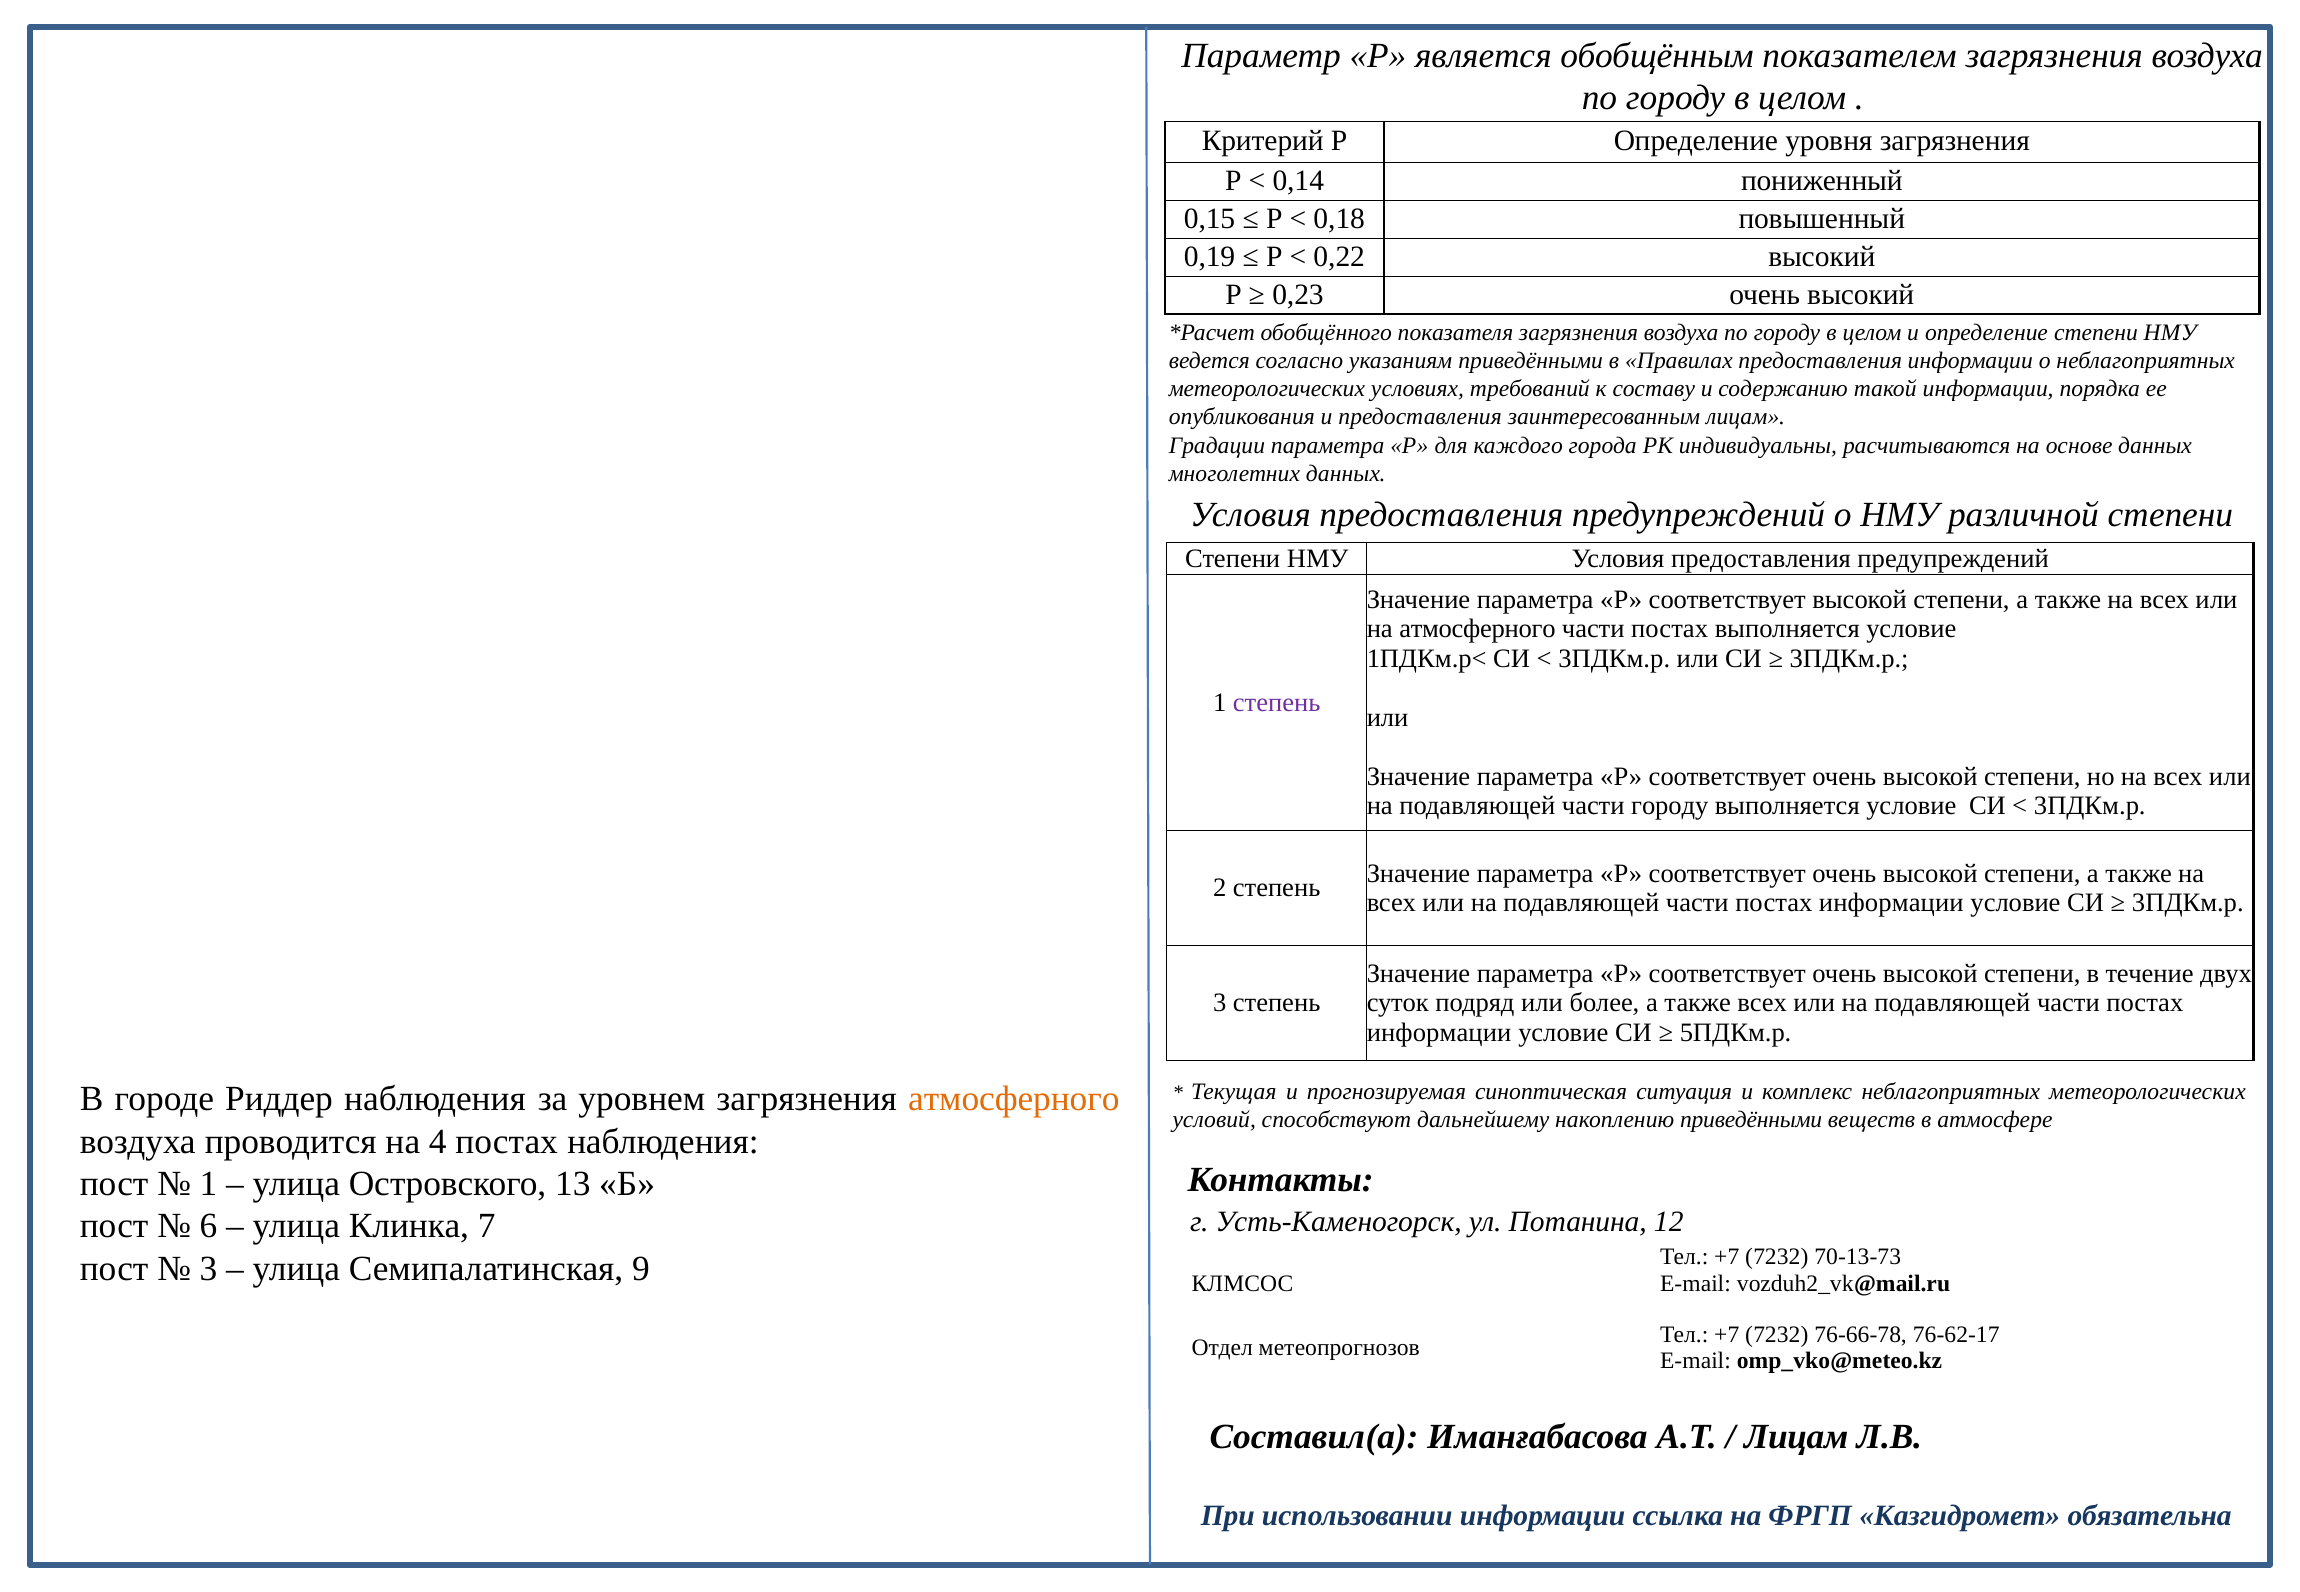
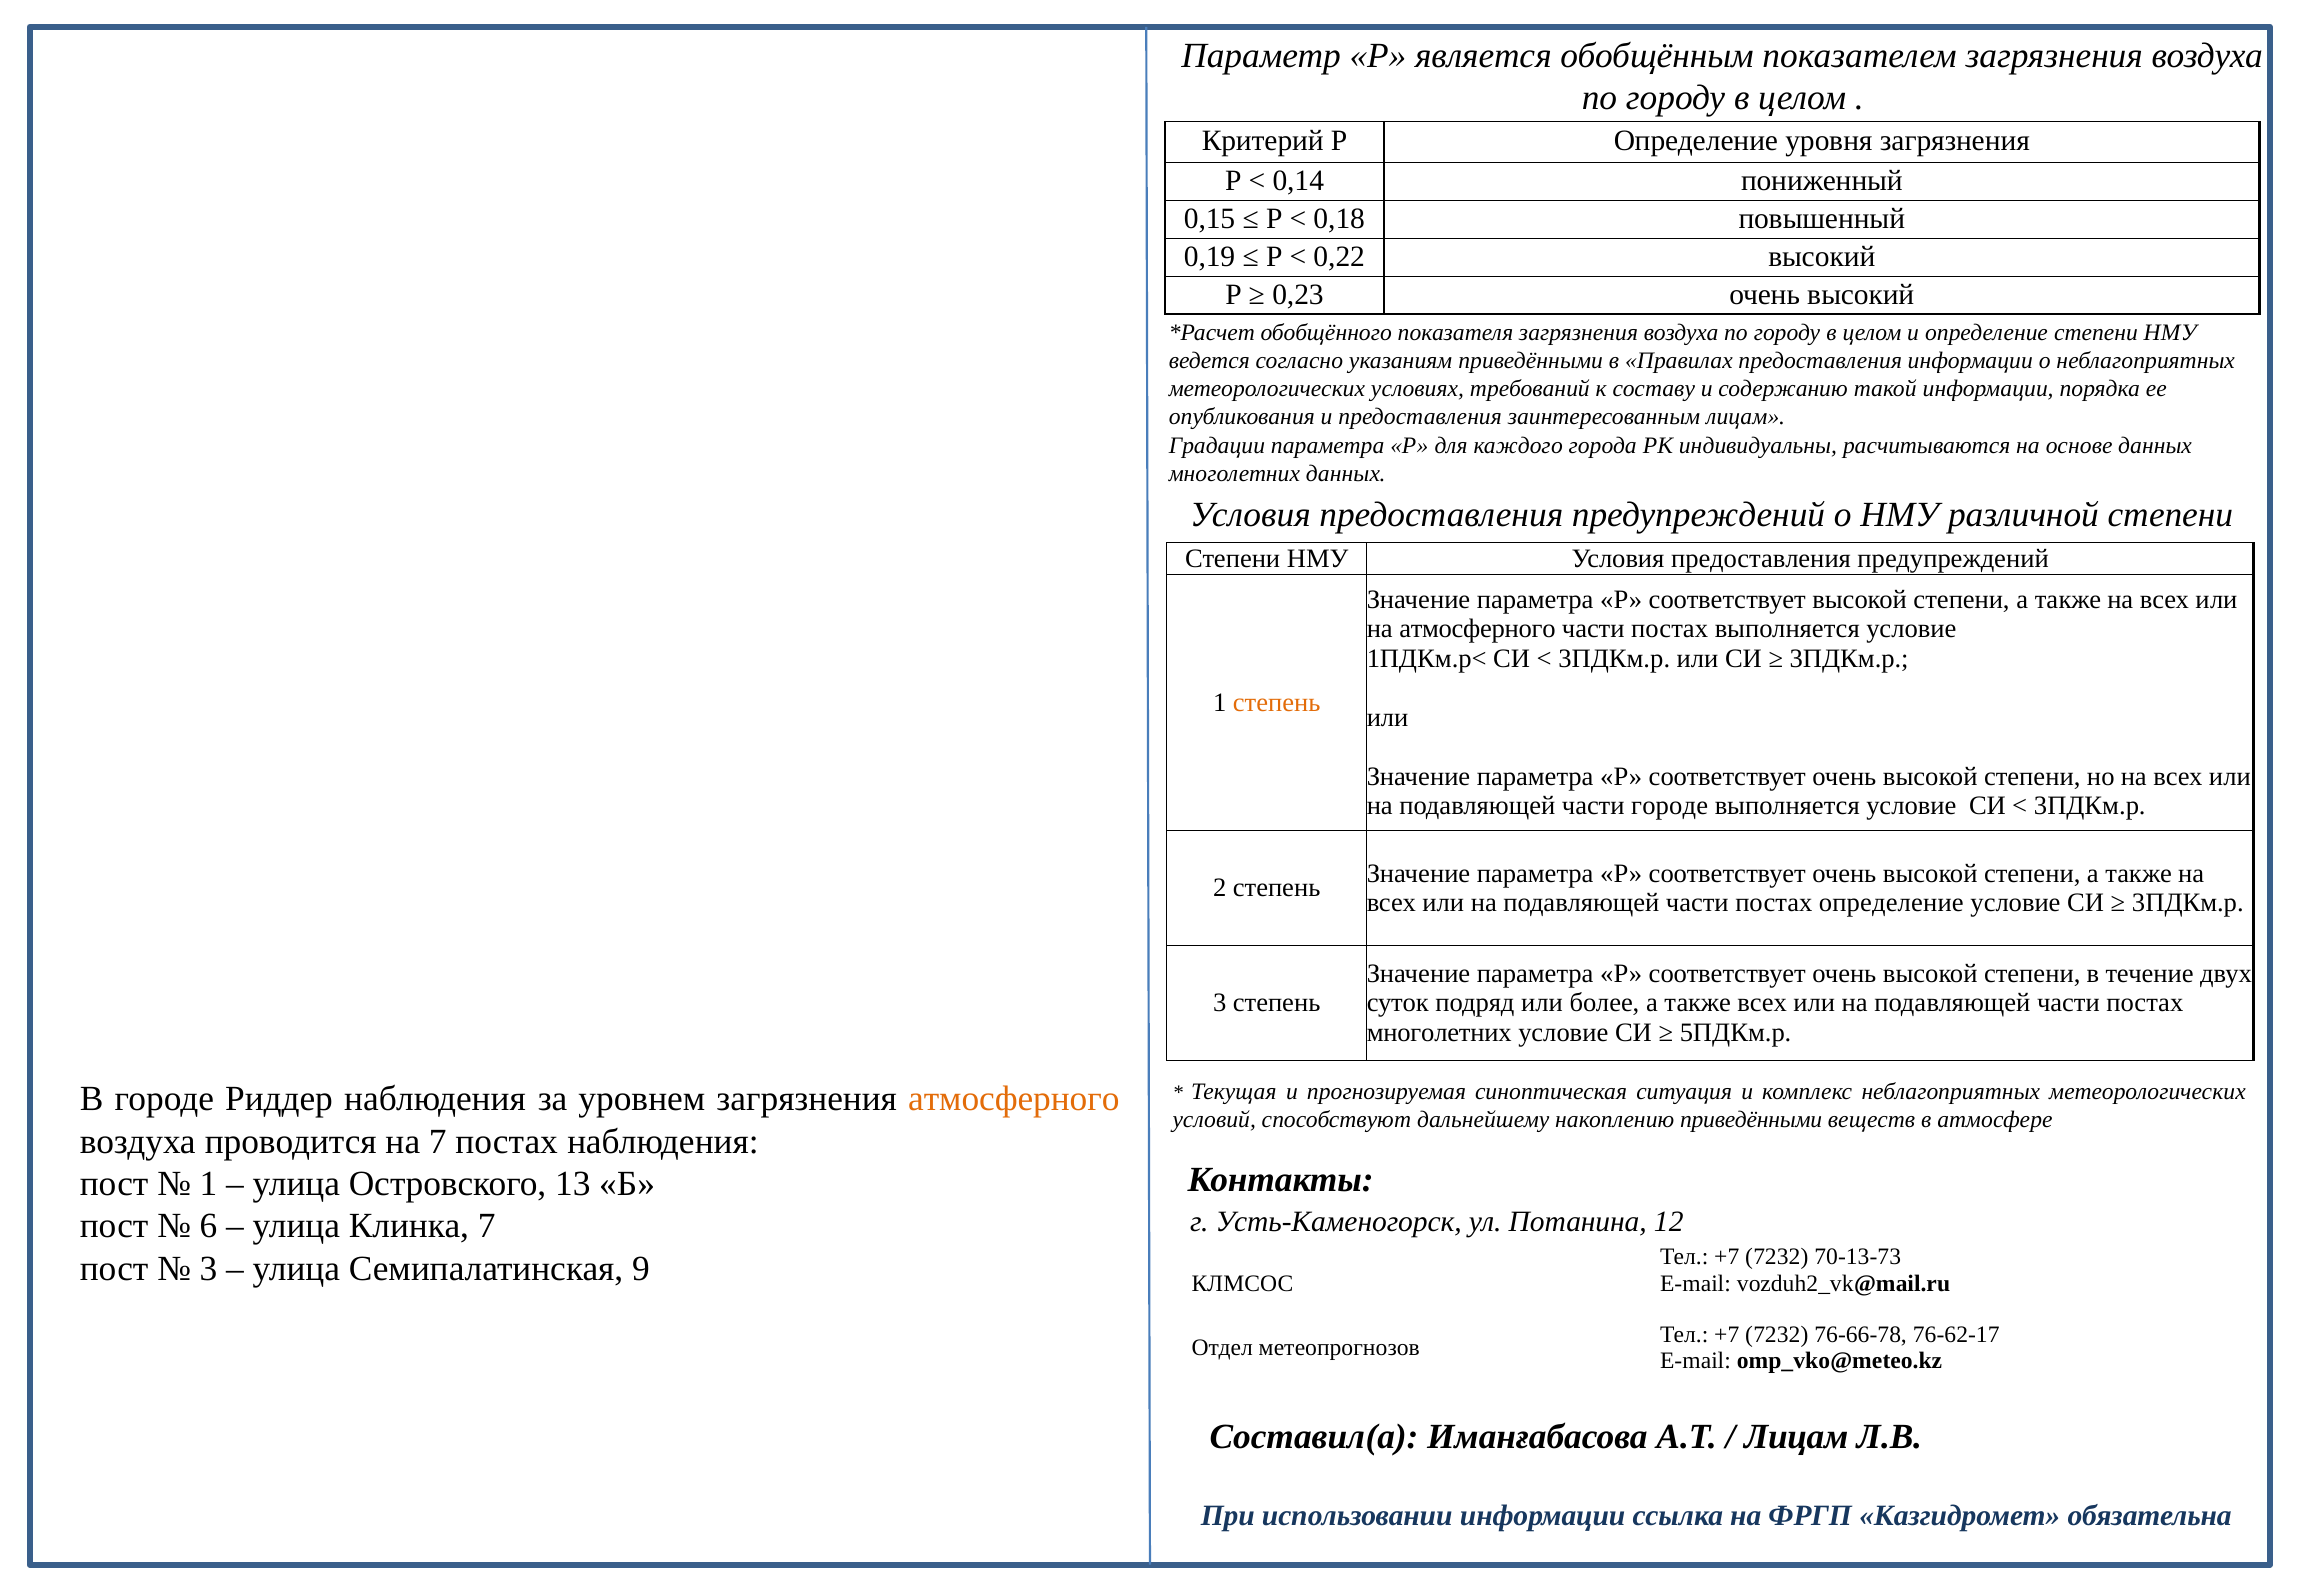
степень colour: purple -> orange (1277, 703)
части городу: городу -> городе (1670, 806)
информации: информации -> определение (1891, 903)
информации: информации -> многолетних (1439, 1033)
на 4: 4 -> 7 (438, 1142)
